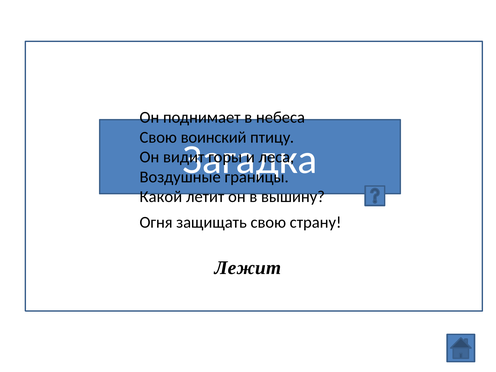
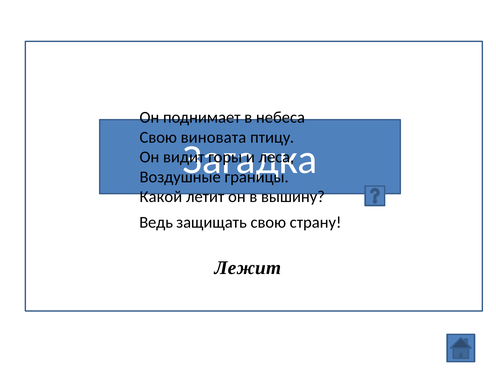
воинский: воинский -> виновата (213, 137)
Огня: Огня -> Ведь (156, 222)
